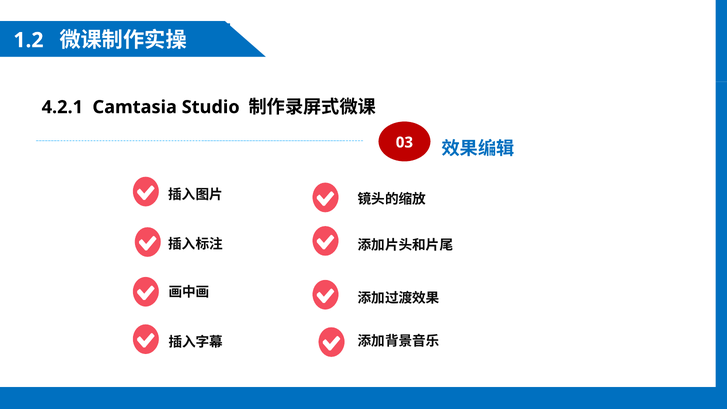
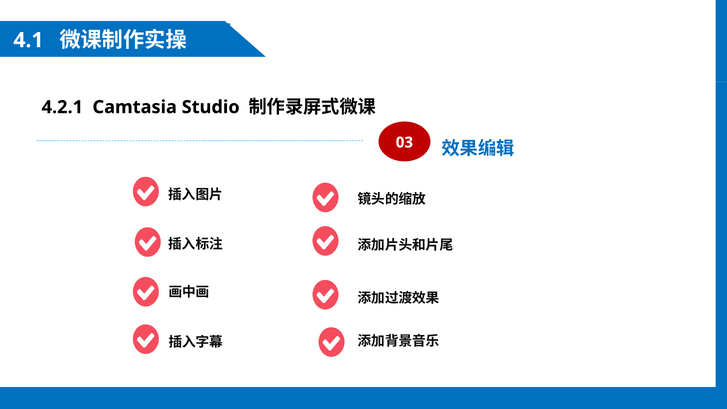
1.2: 1.2 -> 4.1 (28, 40)
